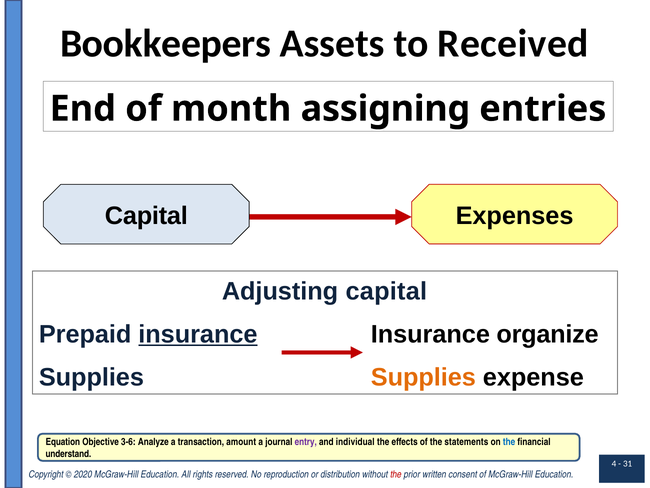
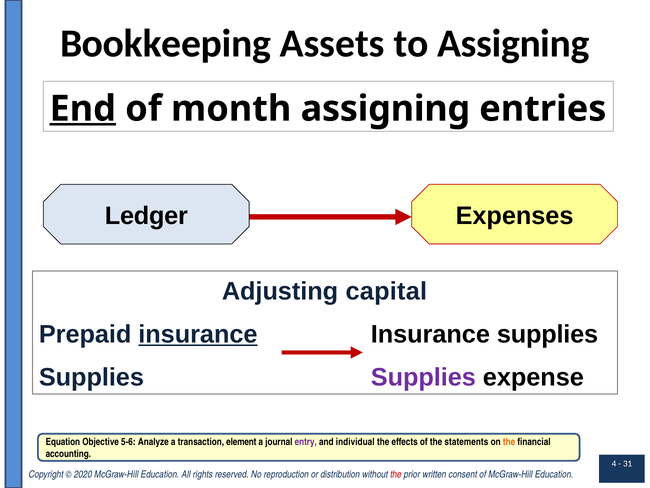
Bookkeepers: Bookkeepers -> Bookkeeping (165, 43)
to Received: Received -> Assigning (513, 43)
End underline: none -> present (83, 109)
Capital: Capital -> Ledger (146, 216)
Insurance organize: organize -> supplies (548, 334)
Supplies colour: orange -> purple (423, 377)
3-6: 3-6 -> 5-6 (128, 442)
amount: amount -> element (241, 442)
the colour: blue -> orange (509, 442)
understand: understand -> accounting (68, 453)
